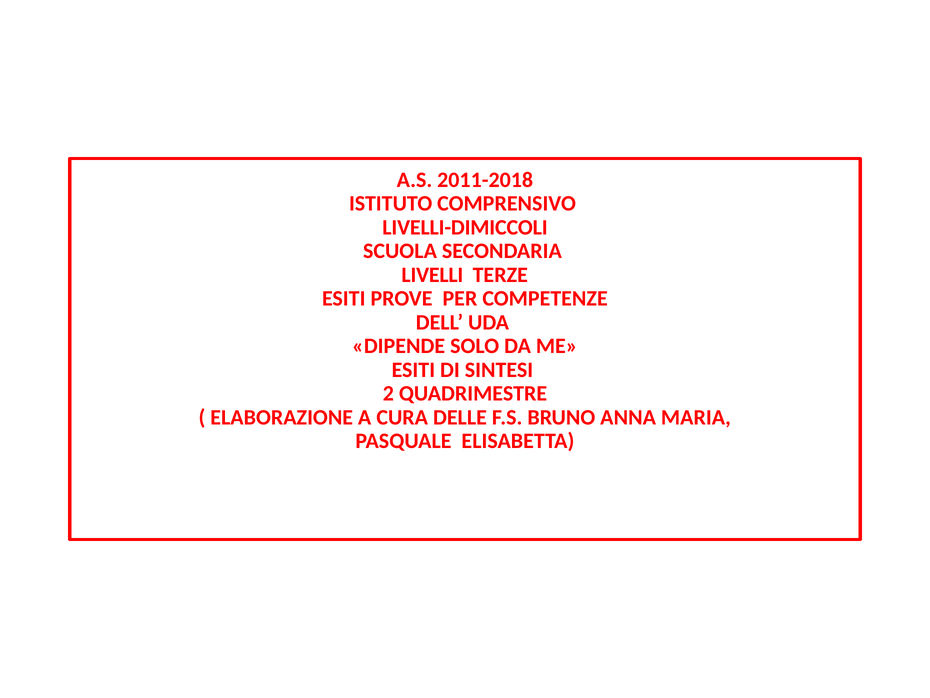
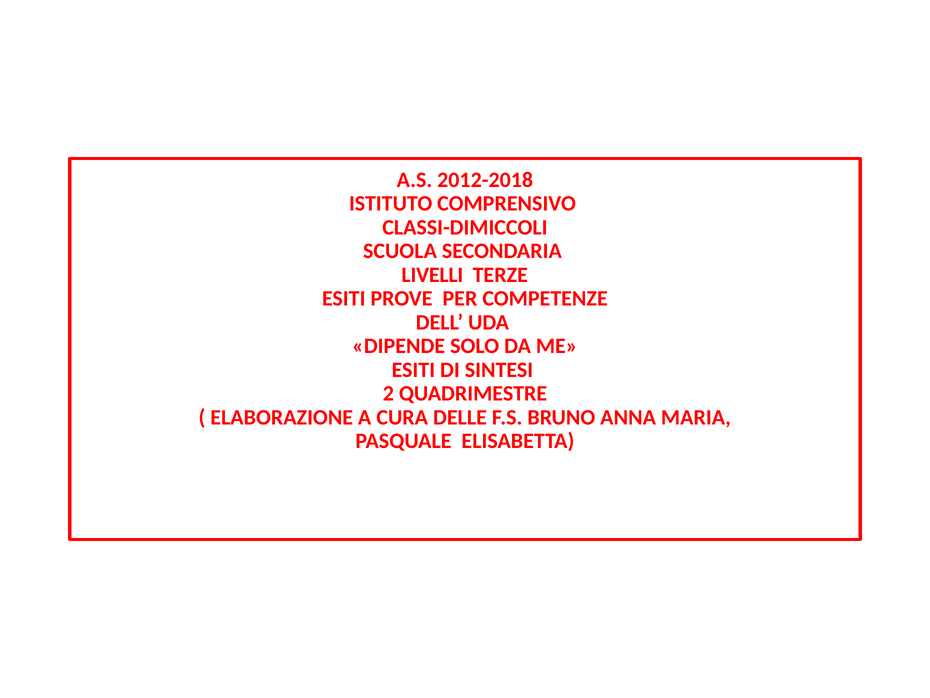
2011-2018: 2011-2018 -> 2012-2018 (485, 180)
LIVELLI-DIMICCOLI: LIVELLI-DIMICCOLI -> CLASSI-DIMICCOLI (465, 227)
